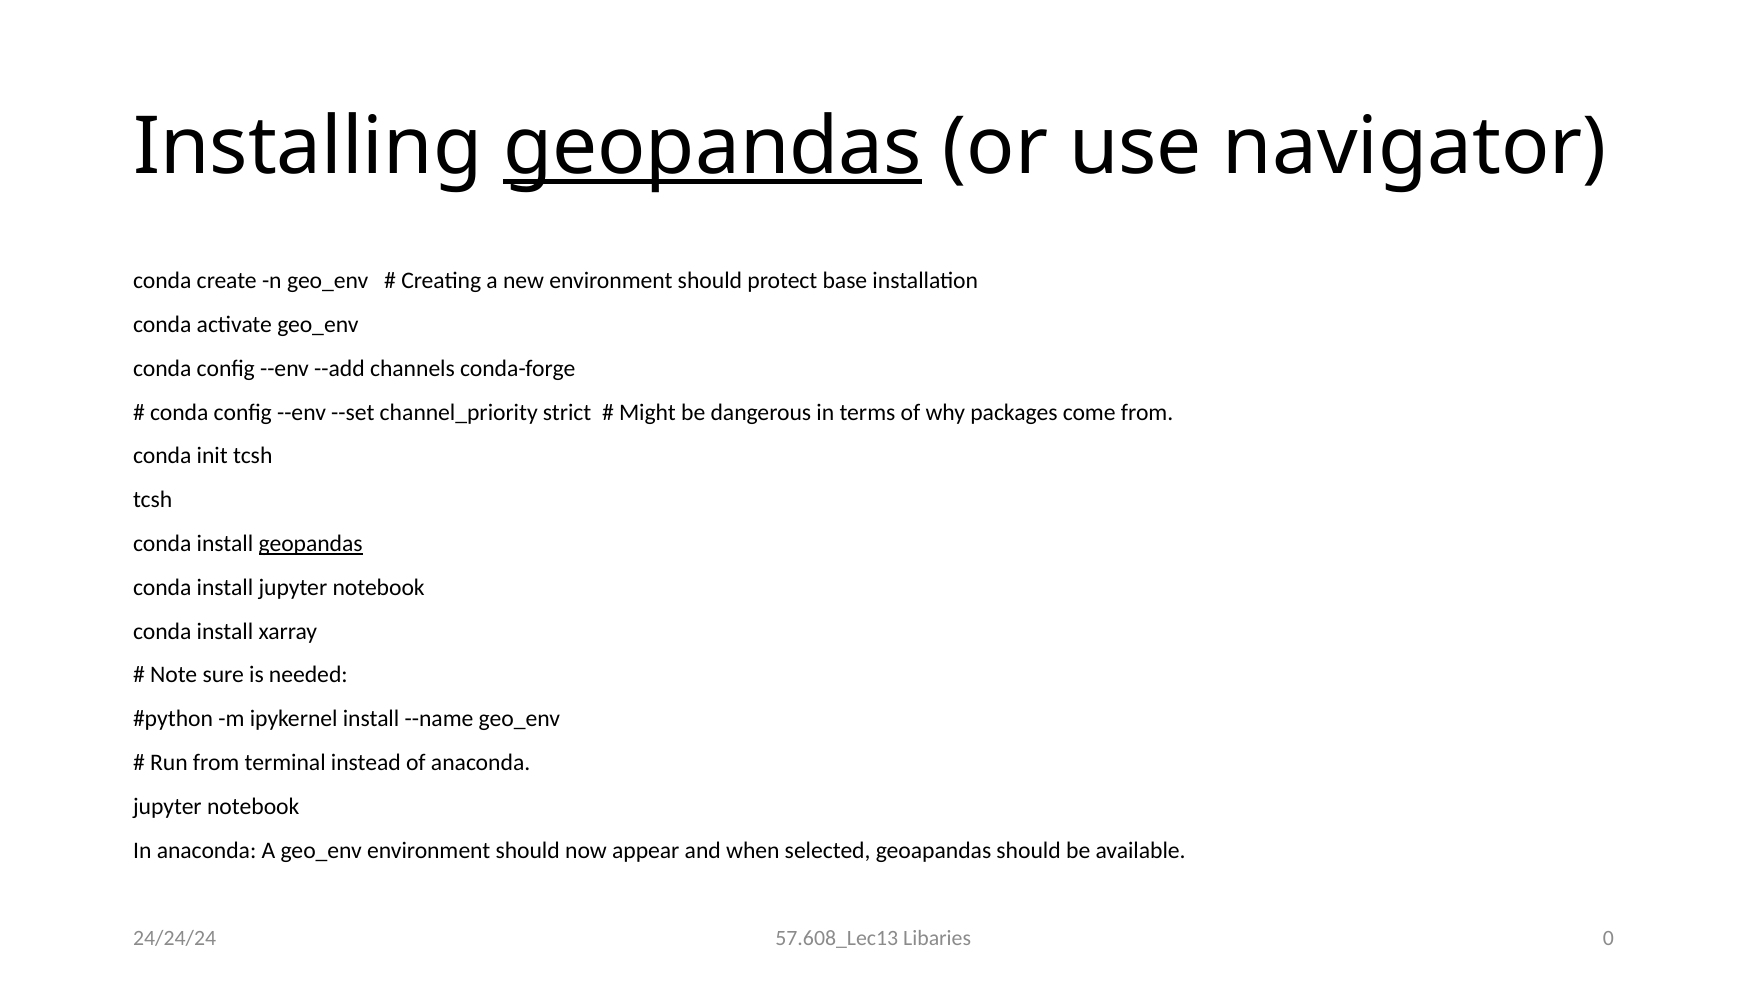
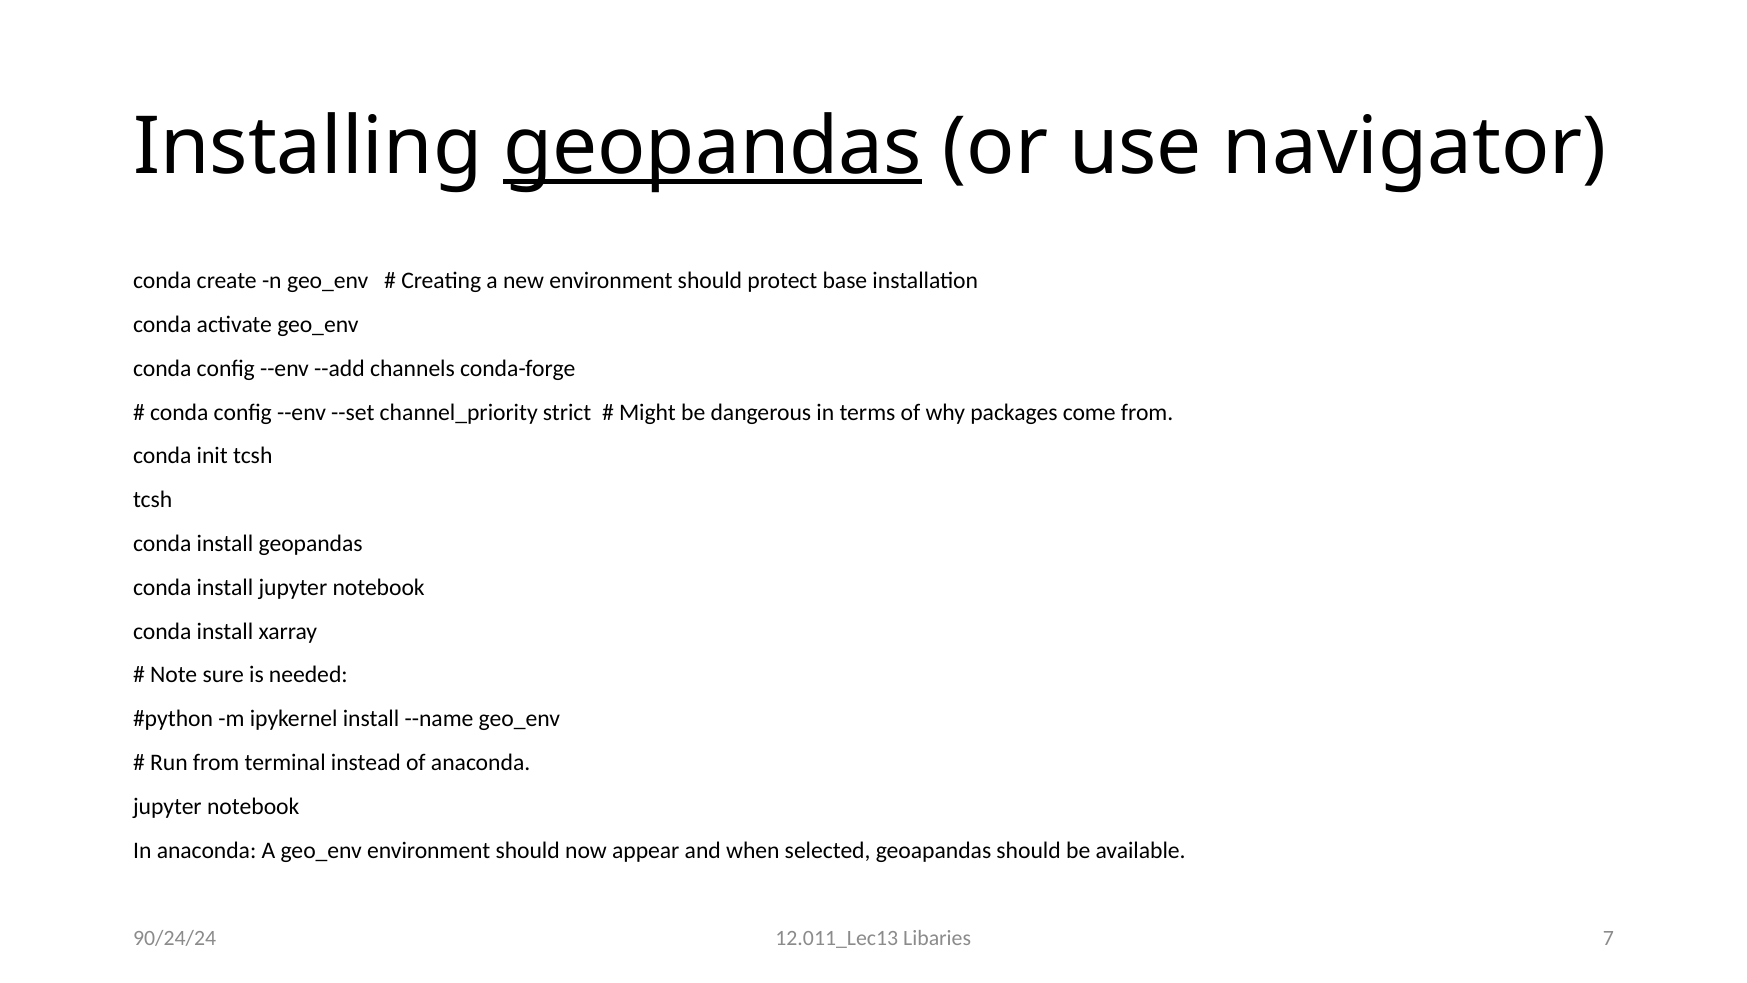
geopandas underline: present -> none (311, 544)
57.608_Lec13: 57.608_Lec13 -> 12.011_Lec13 (837, 938)
0: 0 -> 7 (1608, 938)
24/24/24: 24/24/24 -> 90/24/24 (175, 938)
